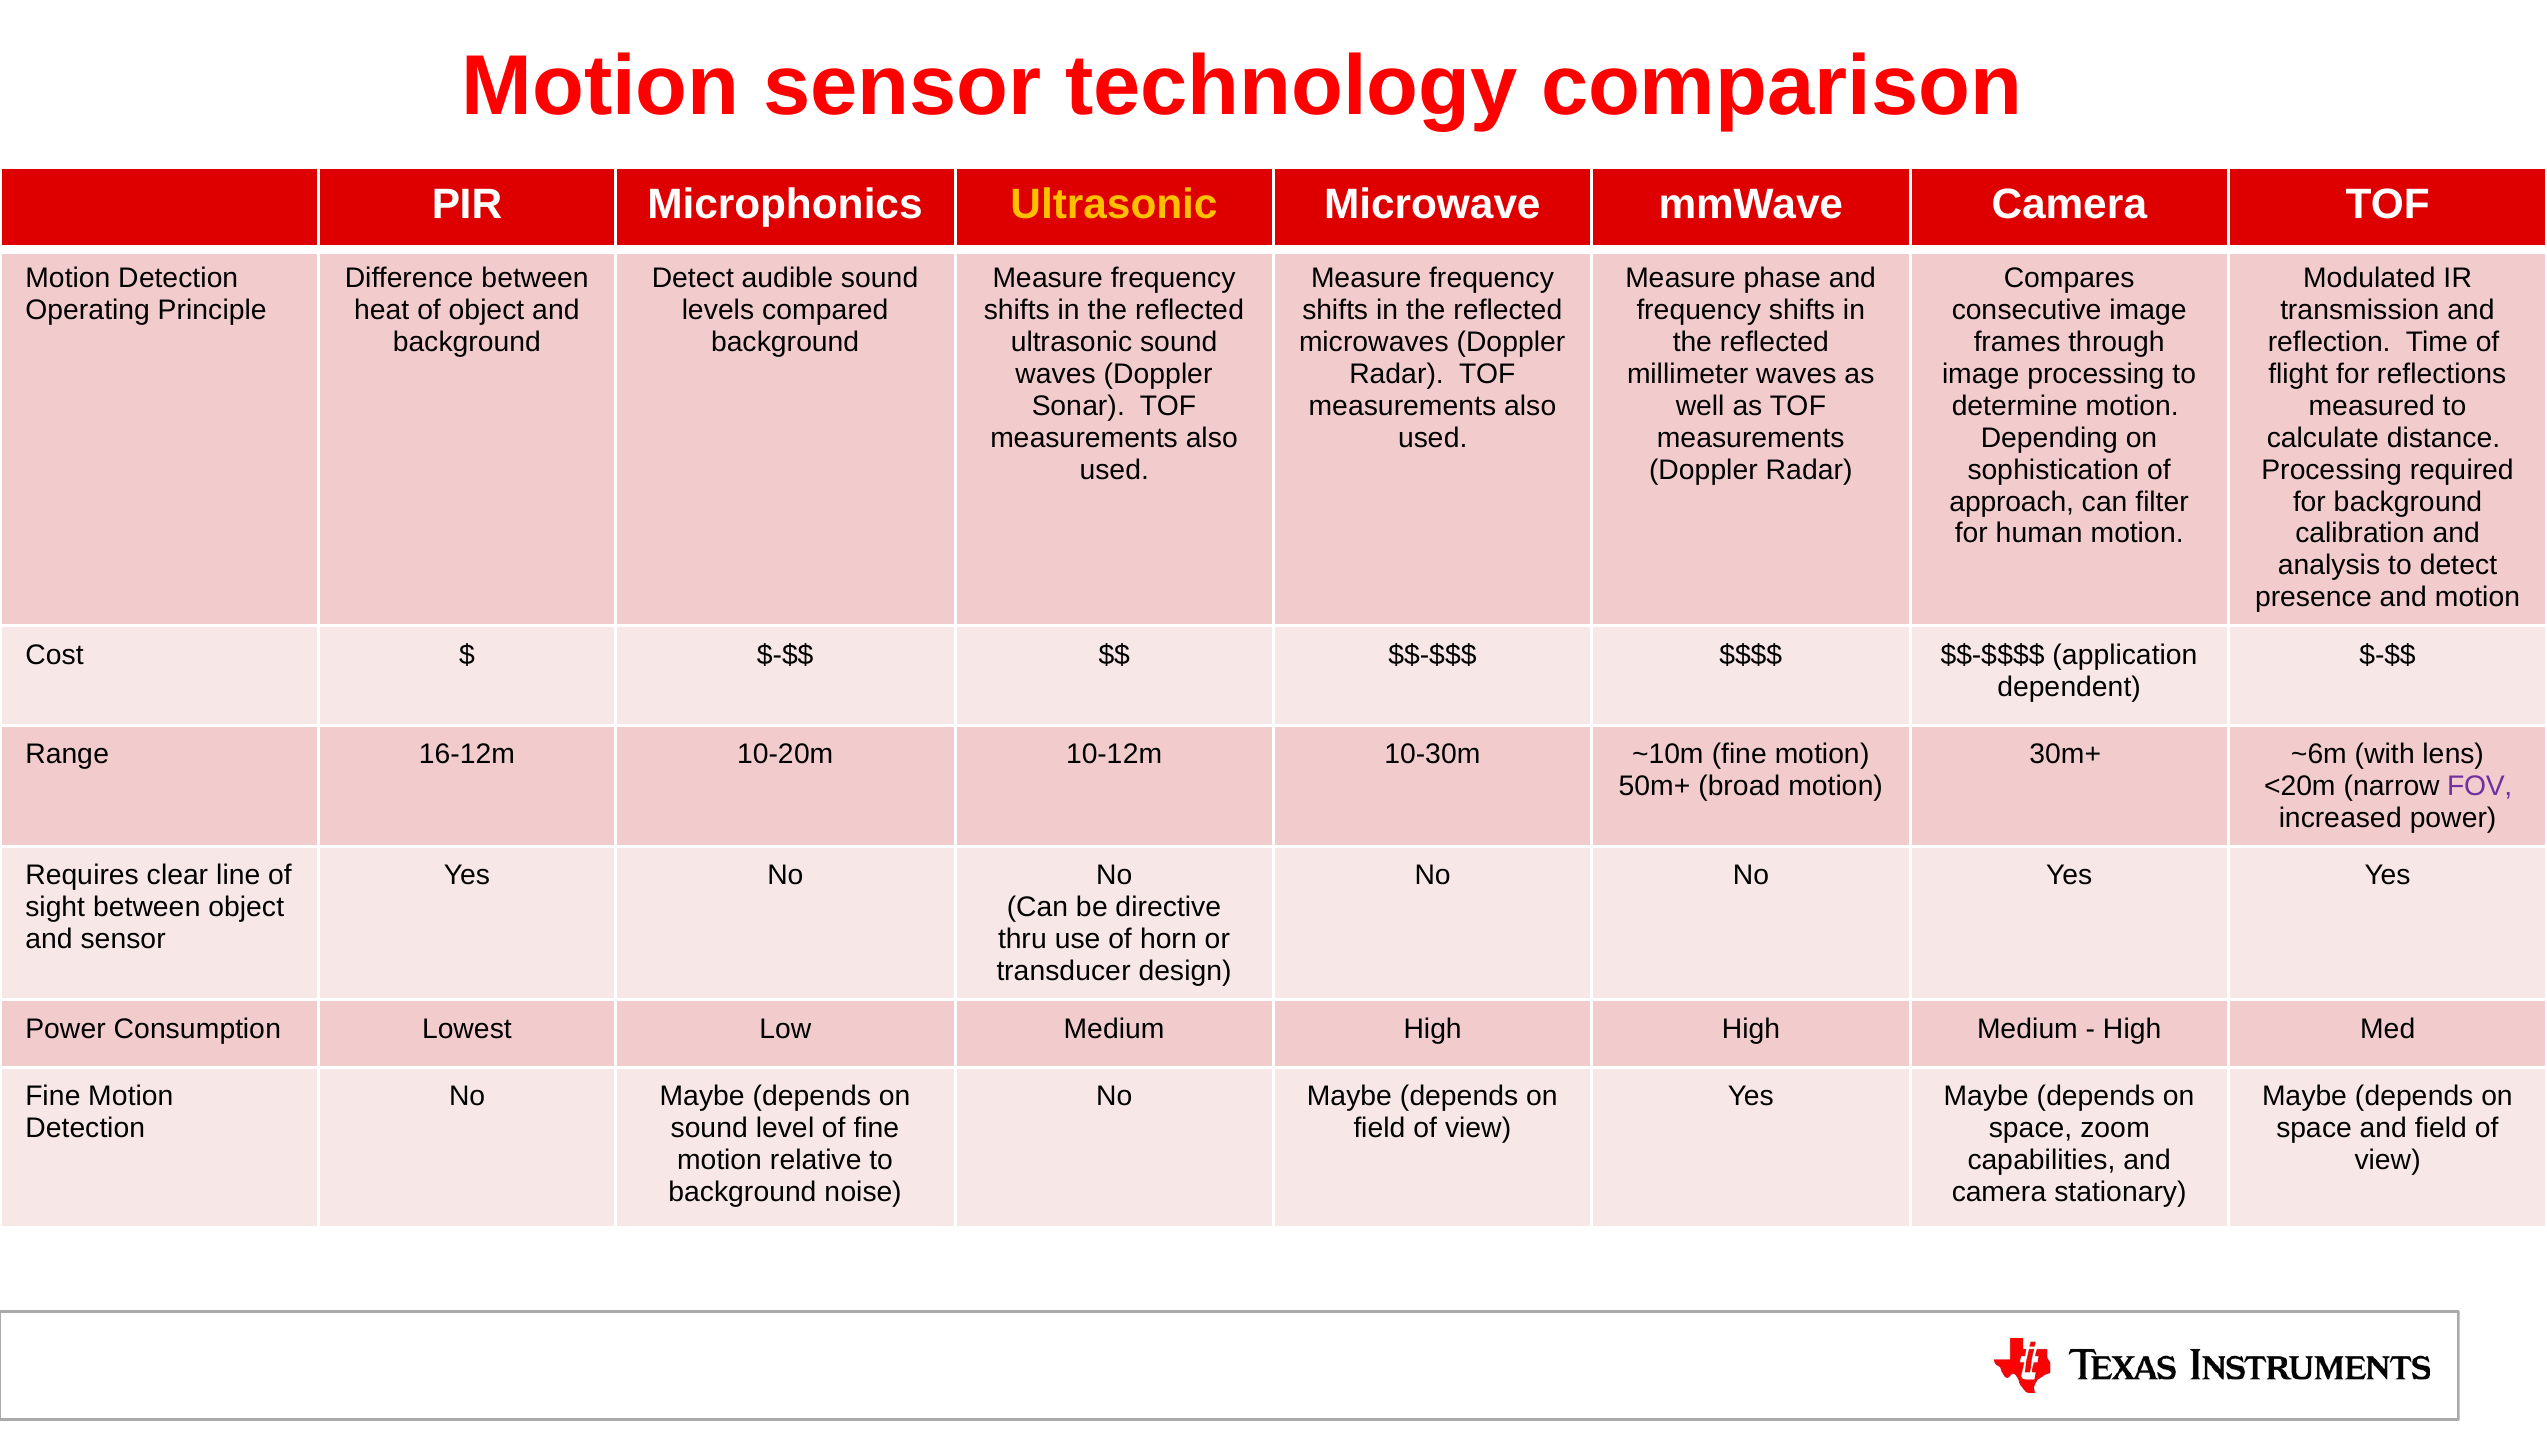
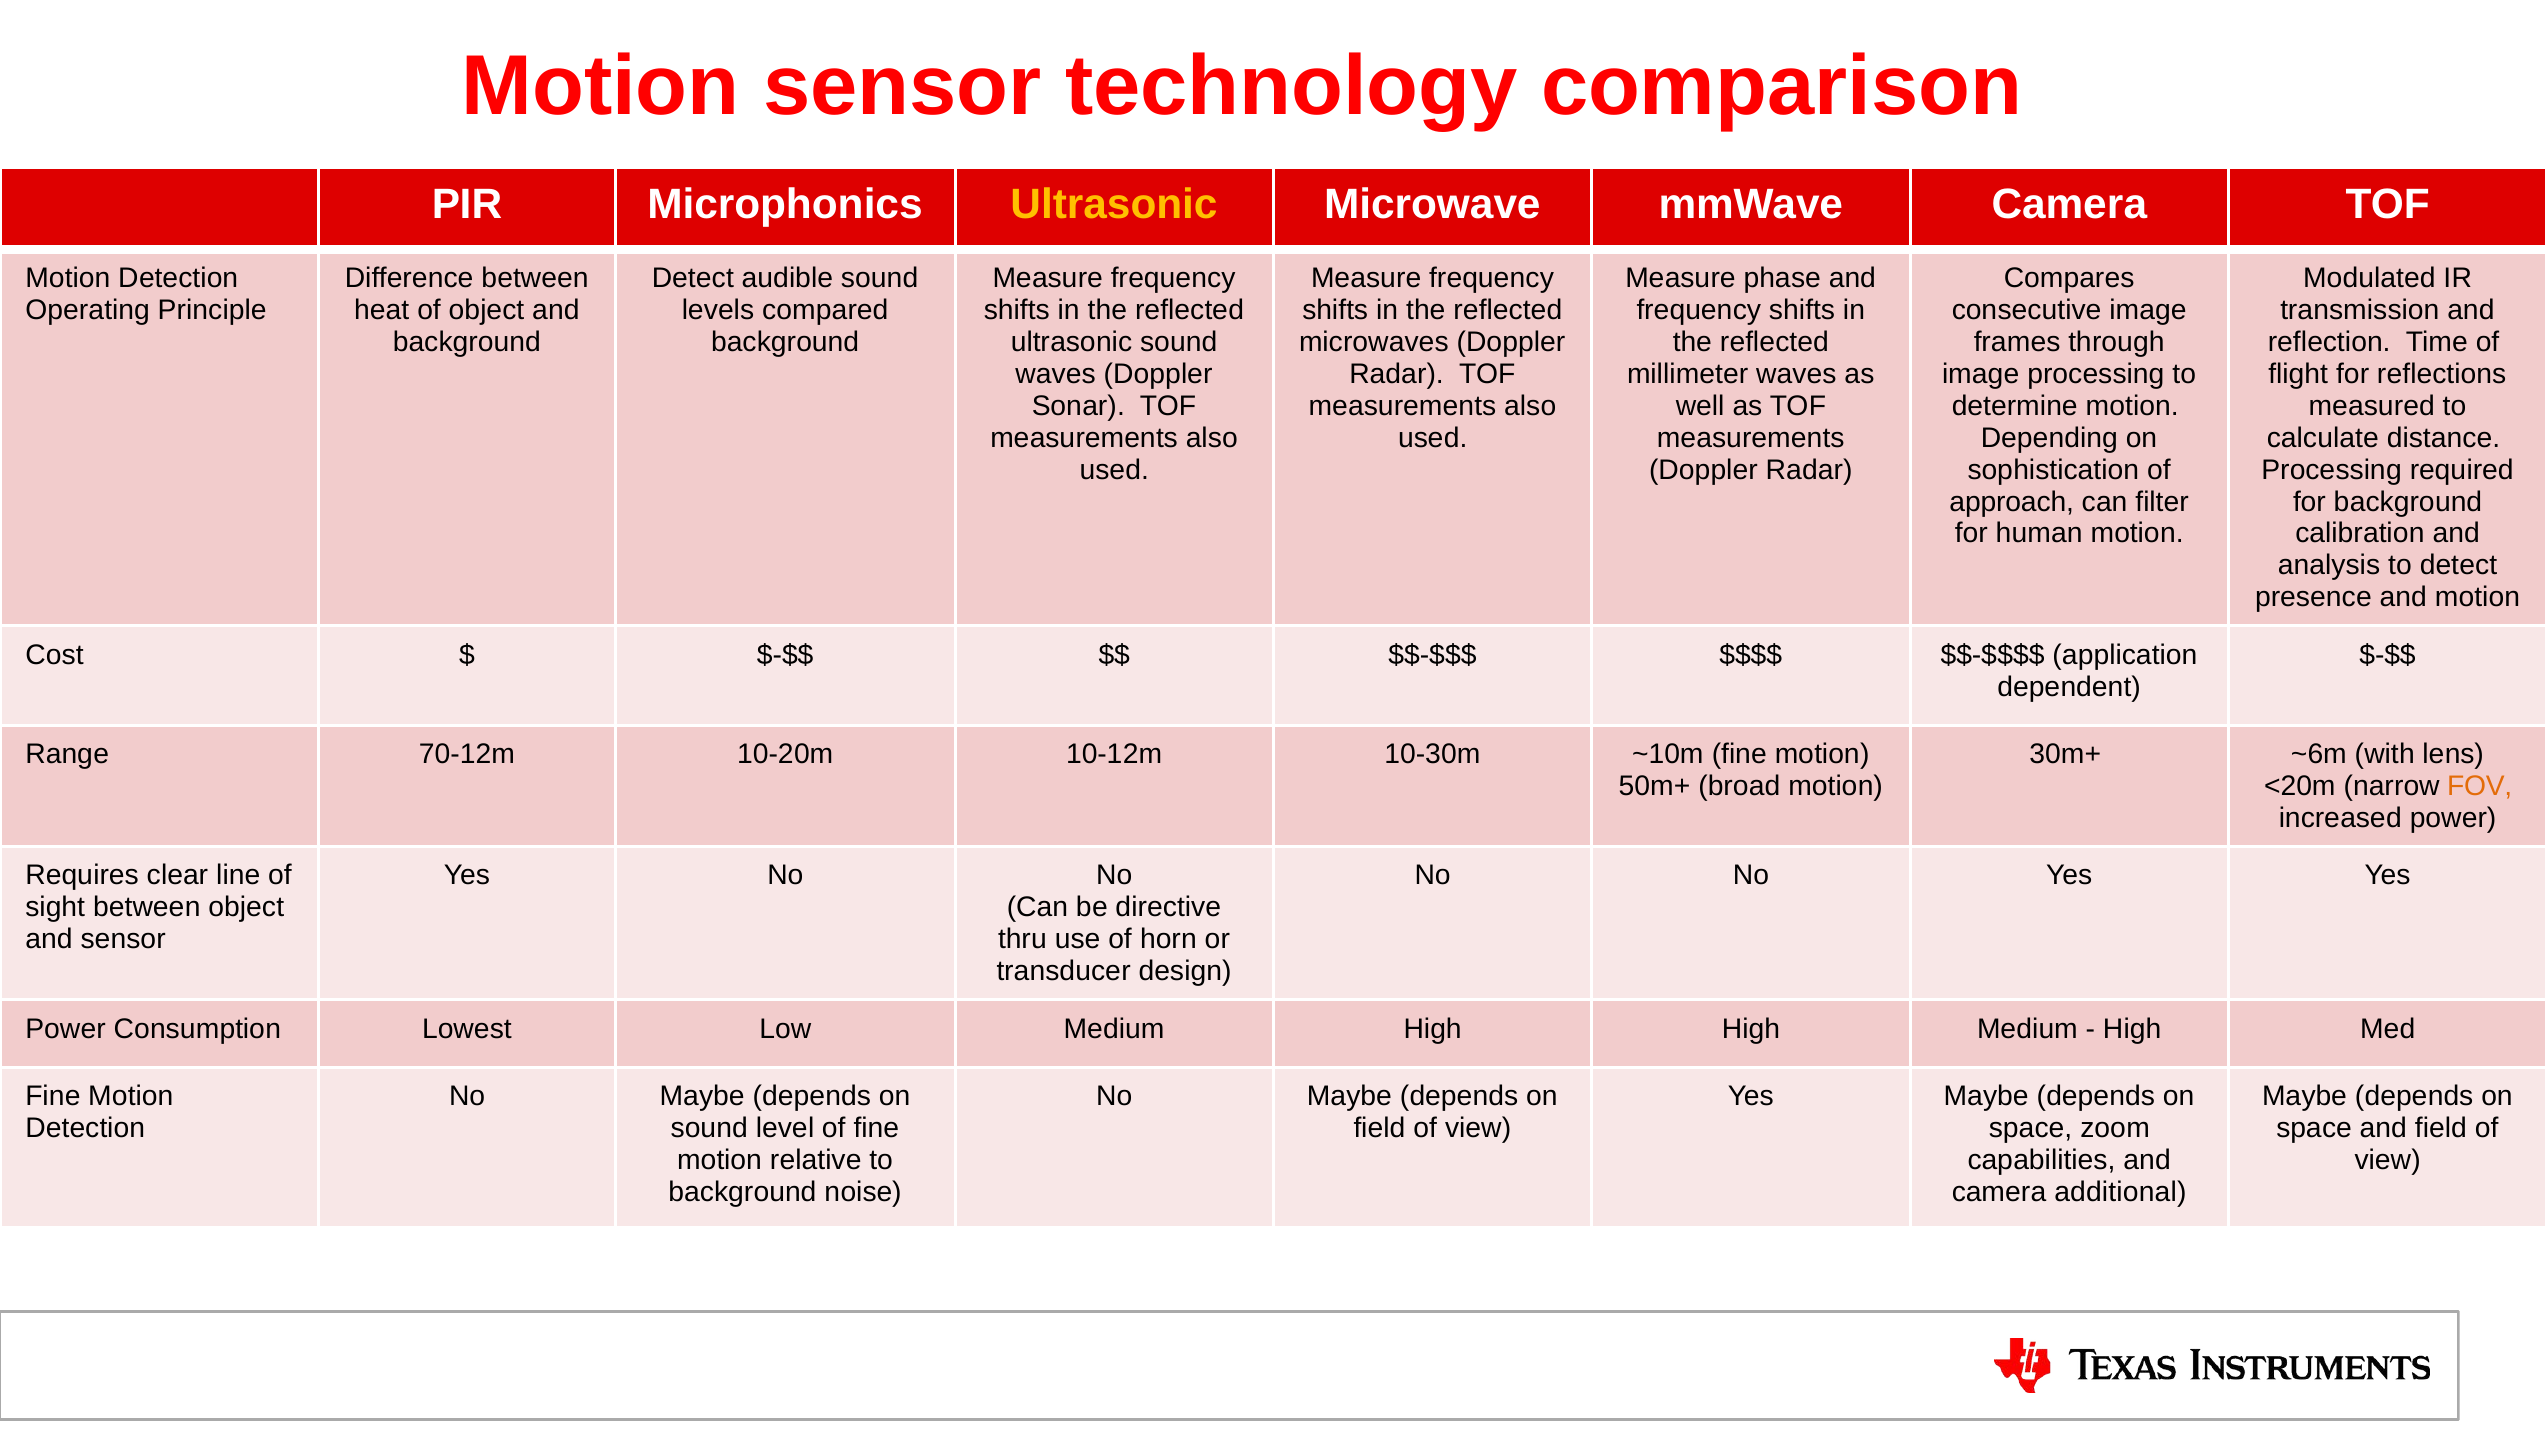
16-12m: 16-12m -> 70-12m (467, 754)
FOV colour: purple -> orange (2480, 786)
stationary: stationary -> additional (2120, 1192)
